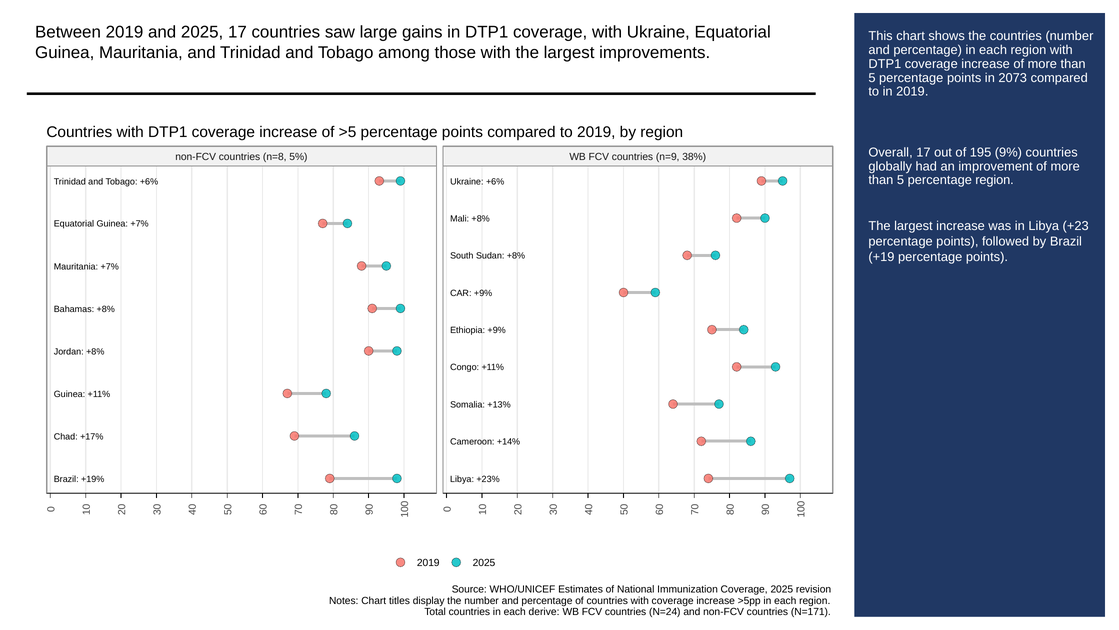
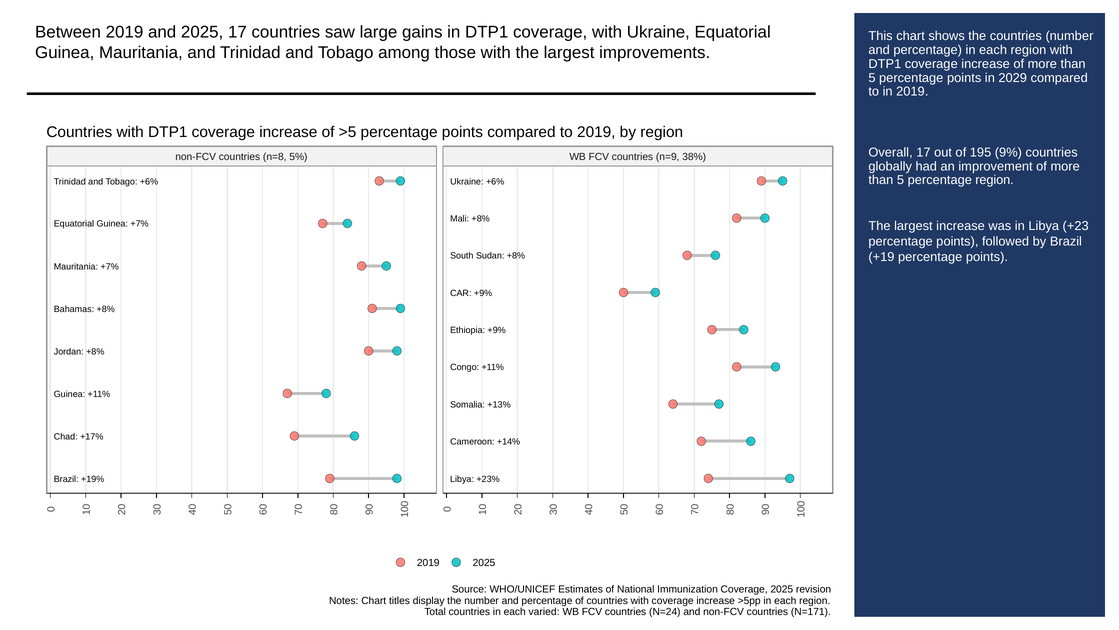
2073: 2073 -> 2029 (1013, 78)
derive: derive -> varied (544, 611)
